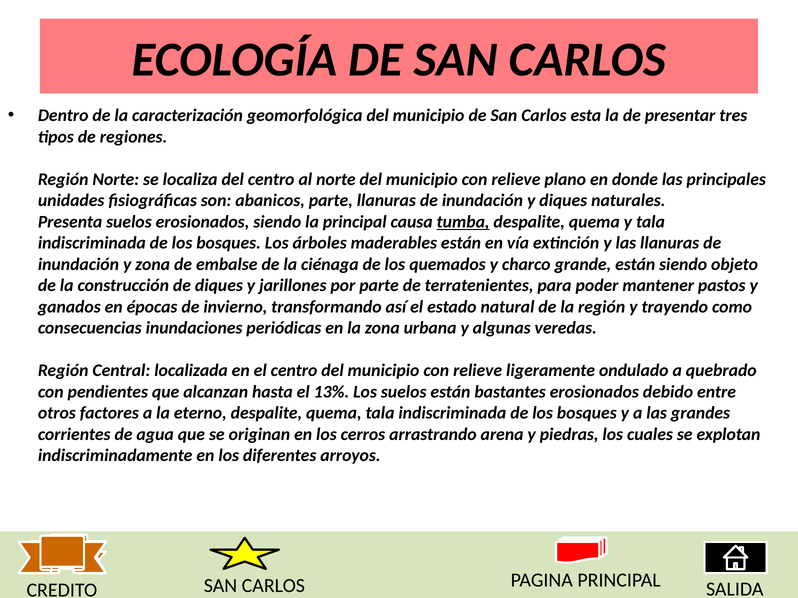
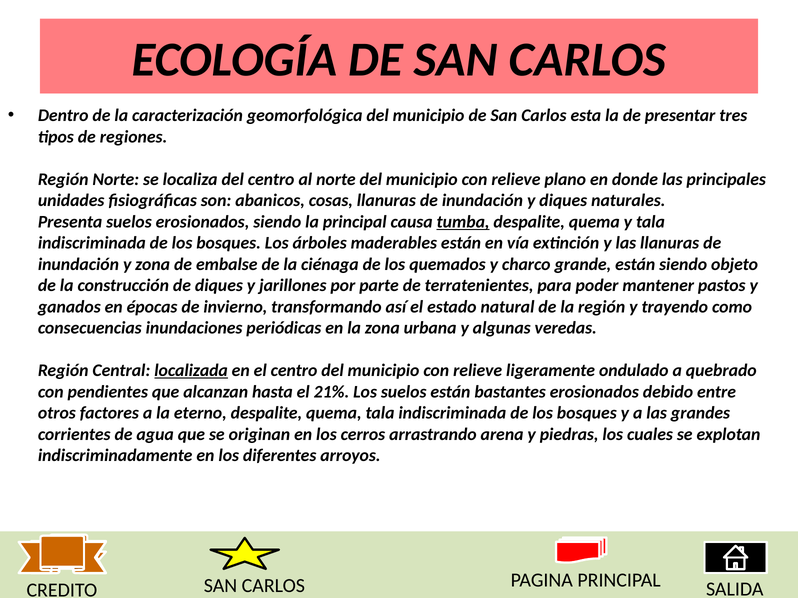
abanicos parte: parte -> cosas (331, 201)
localizada underline: none -> present (191, 371)
13%: 13% -> 21% (331, 392)
